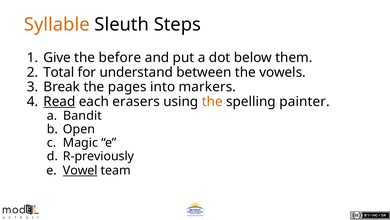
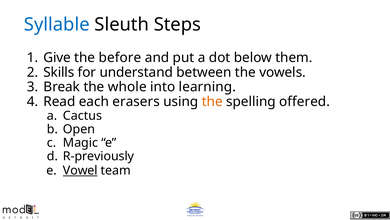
Syllable colour: orange -> blue (57, 24)
Total: Total -> Skills (59, 72)
pages: pages -> whole (127, 87)
markers: markers -> learning (207, 87)
Read underline: present -> none (59, 101)
painter: painter -> offered (305, 101)
Bandit: Bandit -> Cactus (83, 115)
